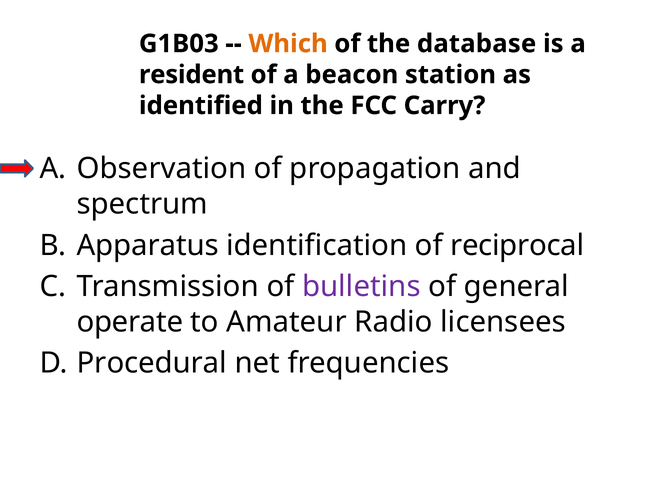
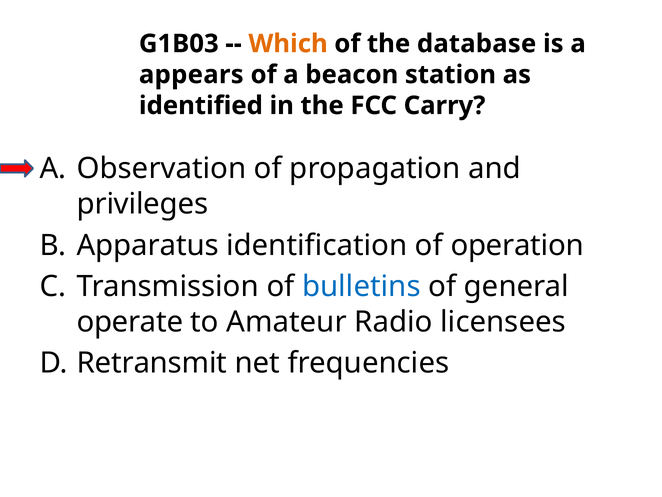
resident: resident -> appears (191, 75)
spectrum: spectrum -> privileges (142, 204)
reciprocal: reciprocal -> operation (517, 245)
bulletins colour: purple -> blue (361, 286)
Procedural: Procedural -> Retransmit (152, 363)
